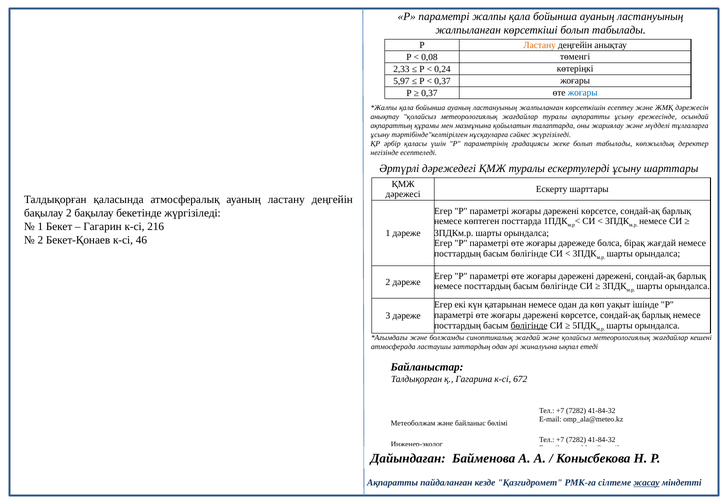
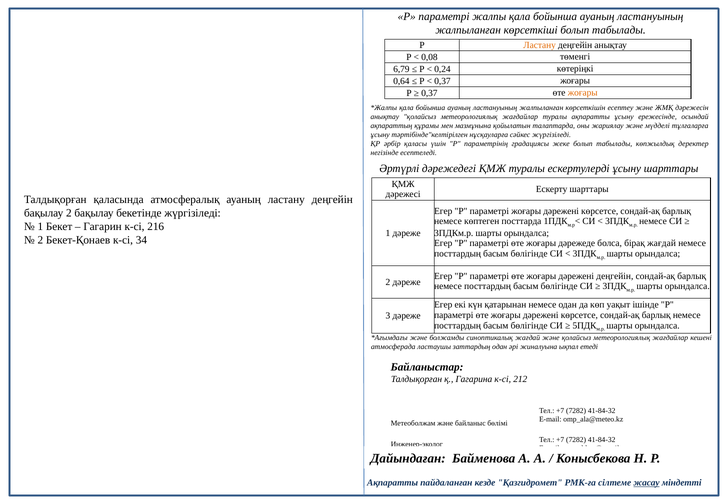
2,33: 2,33 -> 6,79 (401, 69)
5,97: 5,97 -> 0,64 (401, 81)
жоғары colour: blue -> orange (583, 93)
46: 46 -> 34 (141, 240)
дәрежені дәрежені: дәрежені -> деңгейін (615, 276)
бөлігінде underline: present -> none (529, 325)
672: 672 -> 212 (520, 379)
